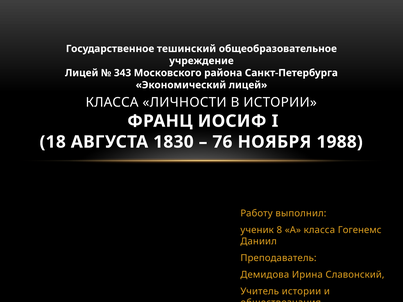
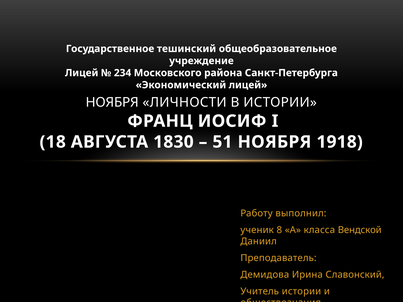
343: 343 -> 234 (123, 73)
КЛАССА: КЛАССА -> НОЯБРЯ (112, 102)
76: 76 -> 51 (222, 142)
1988: 1988 -> 1918 (340, 142)
Гогенемс: Гогенемс -> Вендской (360, 230)
